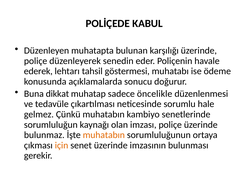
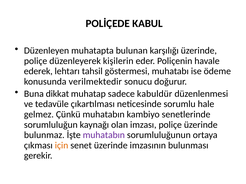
senedin: senedin -> kişilerin (118, 61)
açıklamalarda: açıklamalarda -> verilmektedir (95, 82)
öncelikle: öncelikle -> kabuldür (155, 94)
muhatabın colour: orange -> purple (104, 135)
